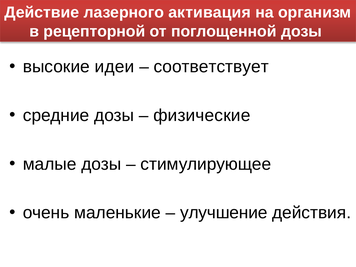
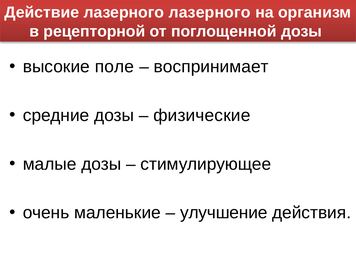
лазерного активация: активация -> лазерного (210, 12)
идеи: идеи -> поле (114, 67)
соответствует: соответствует -> воспринимает (211, 67)
